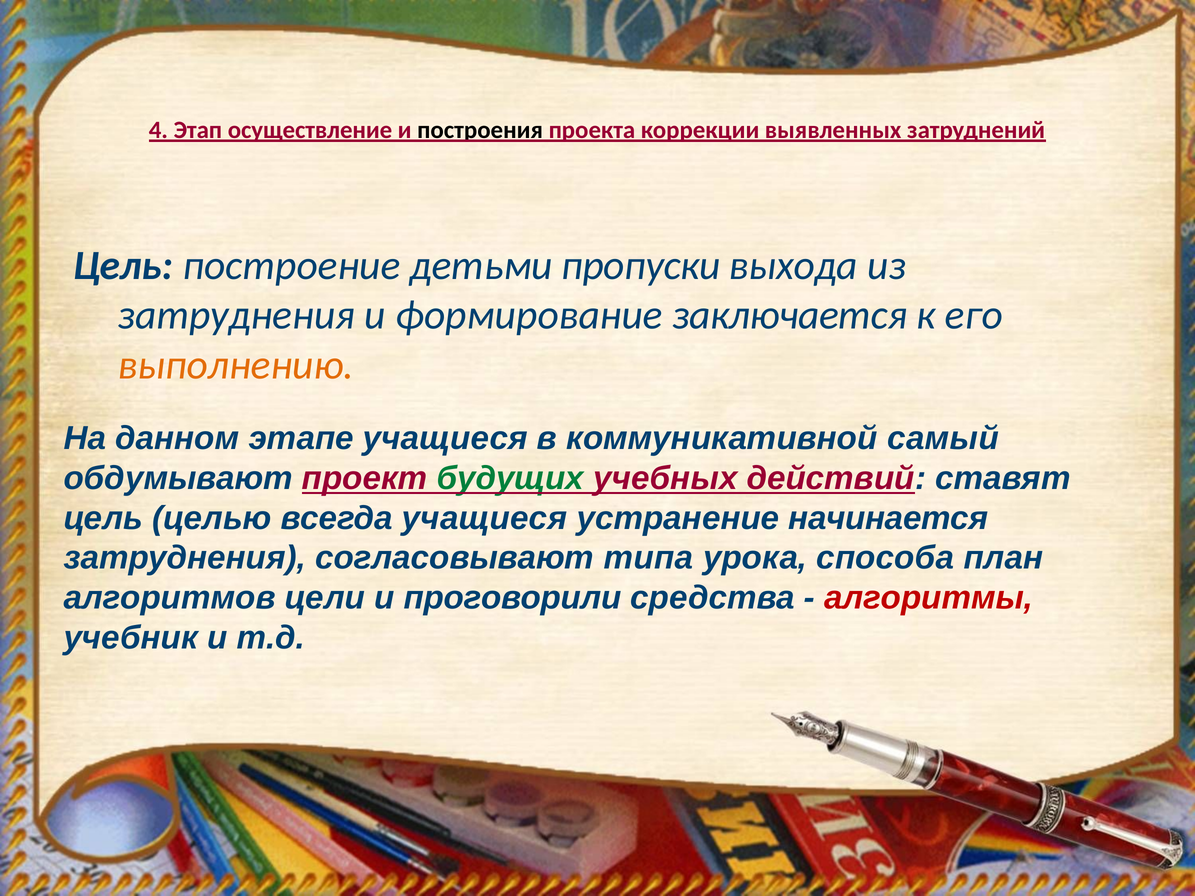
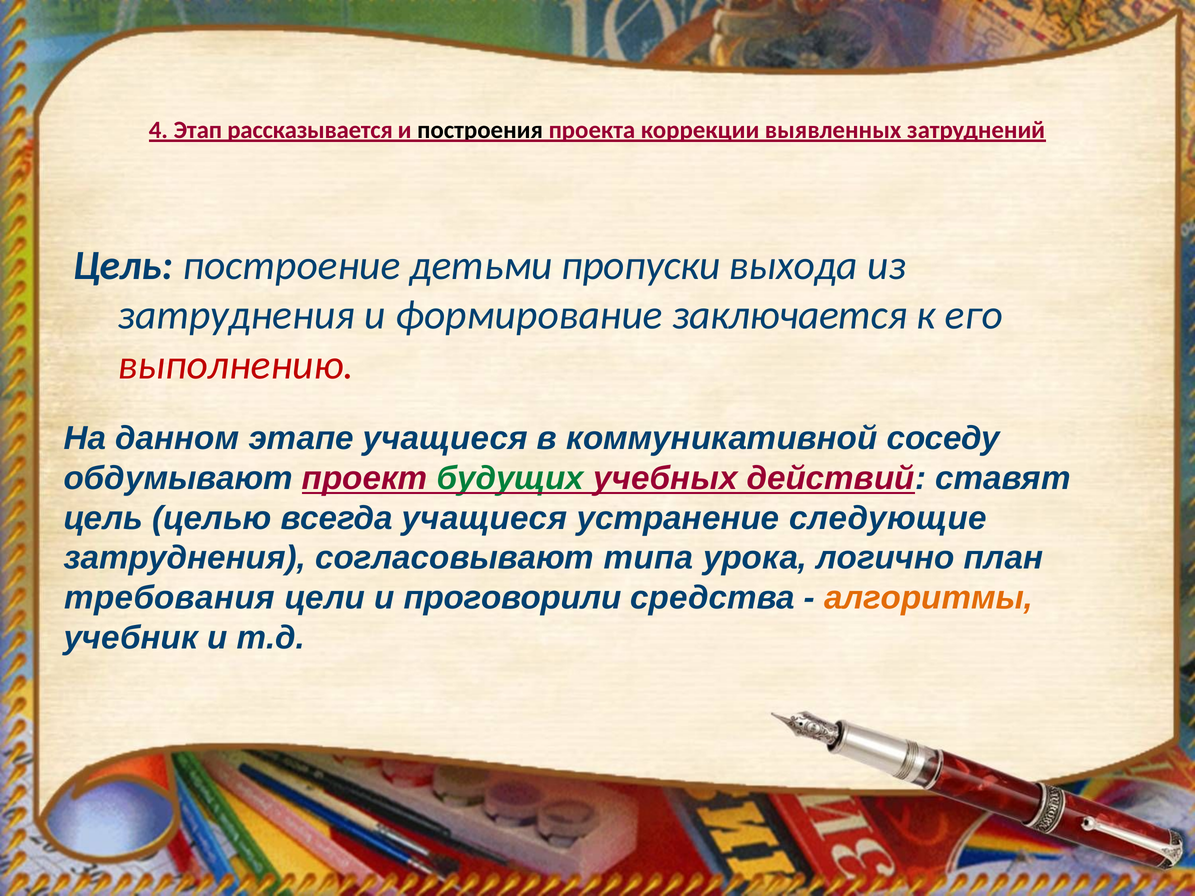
осуществление: осуществление -> рассказывается (310, 130)
выполнению colour: orange -> red (236, 365)
самый: самый -> соседу (943, 439)
начинается: начинается -> следующие (888, 518)
способа: способа -> логично (885, 558)
алгоритмов: алгоритмов -> требования (169, 598)
алгоритмы colour: red -> orange (929, 598)
